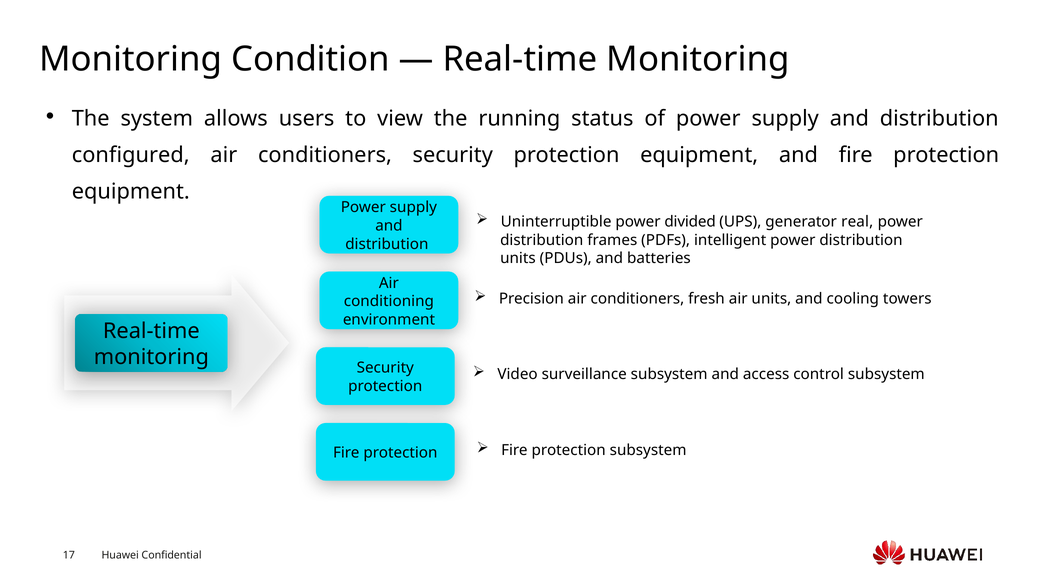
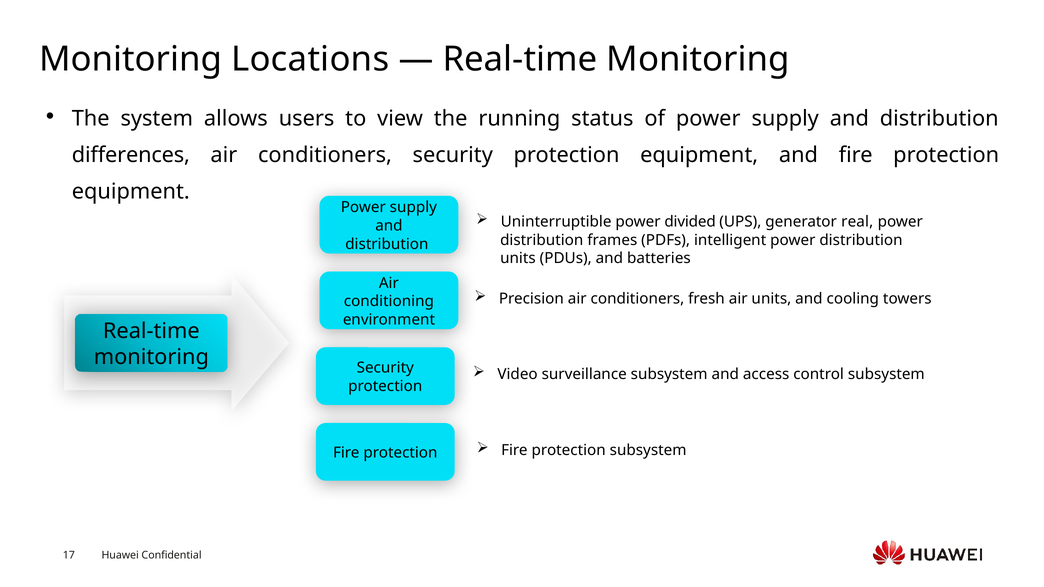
Condition: Condition -> Locations (310, 59)
configured: configured -> differences (131, 155)
